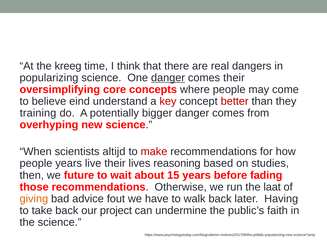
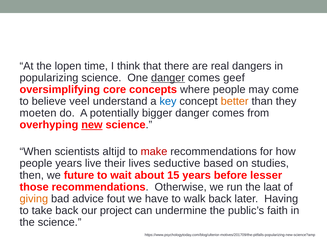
kreeg: kreeg -> lopen (68, 66)
comes their: their -> geef (234, 78)
eind: eind -> veel (79, 101)
key colour: red -> blue (168, 101)
better colour: red -> orange (235, 101)
training: training -> moeten (38, 113)
new underline: none -> present (92, 125)
reasoning: reasoning -> seductive (177, 164)
fading: fading -> lesser (266, 175)
